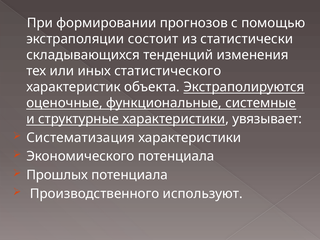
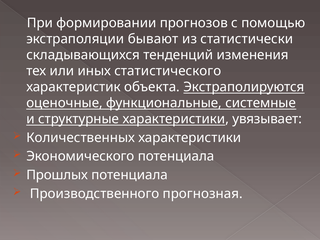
состоит: состоит -> бывают (153, 39)
Систематизация: Систематизация -> Количественных (81, 138)
используют: используют -> прогнозная (203, 194)
